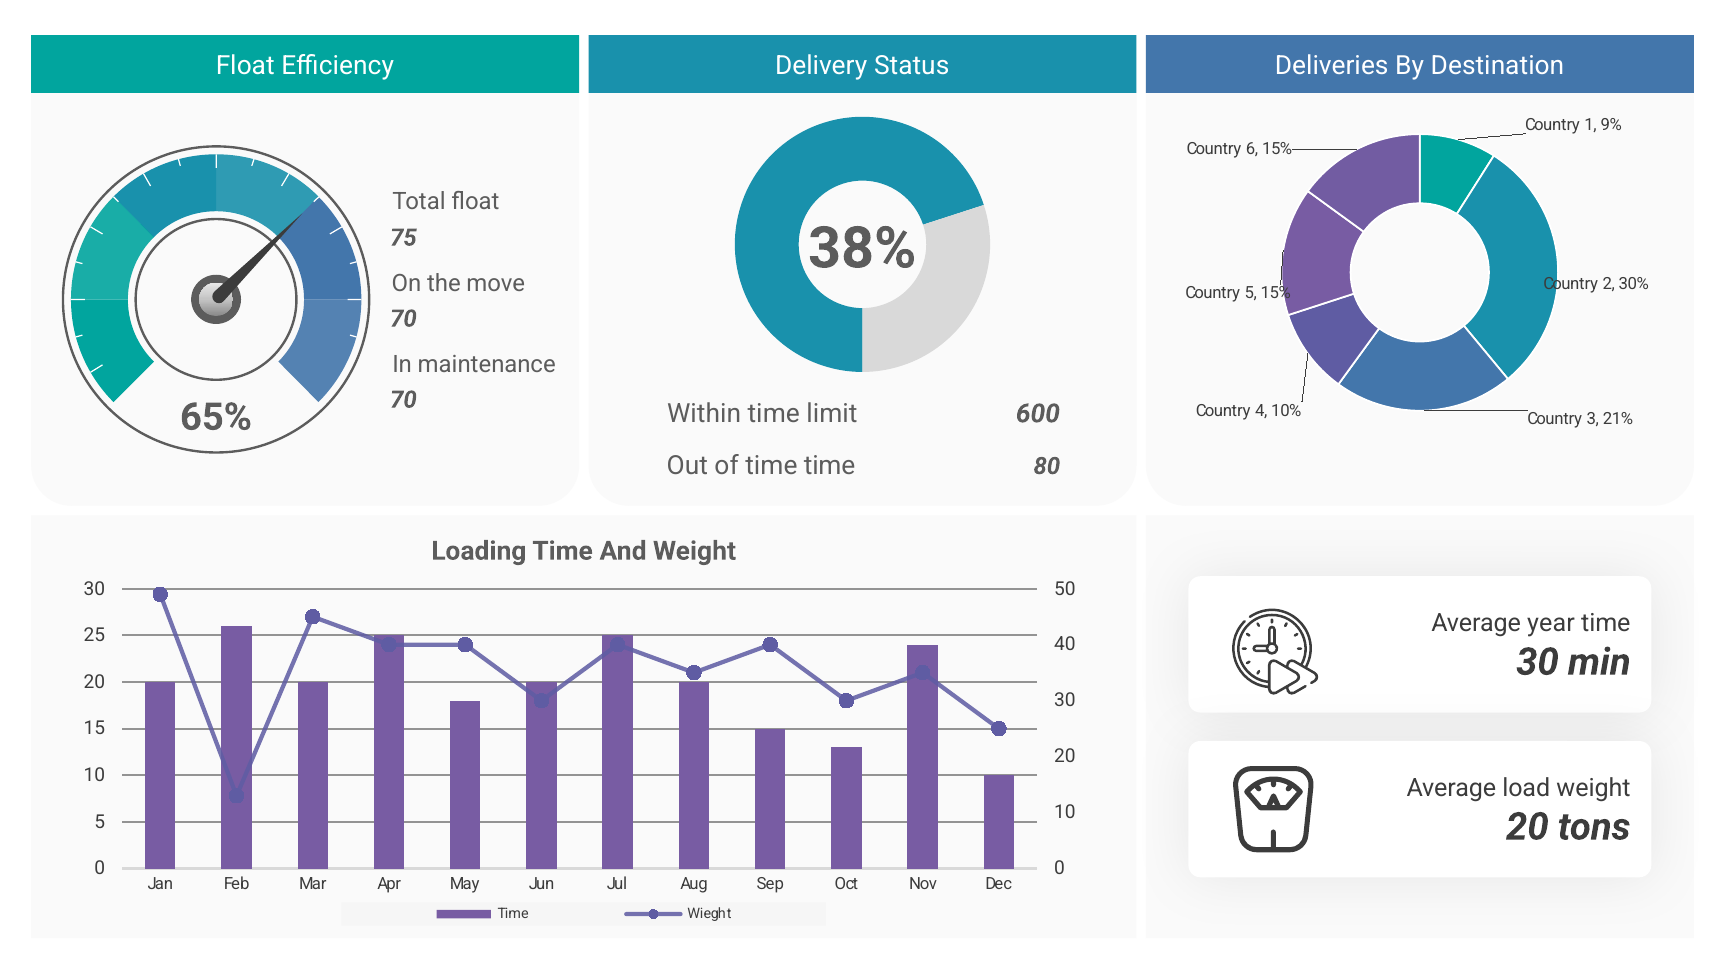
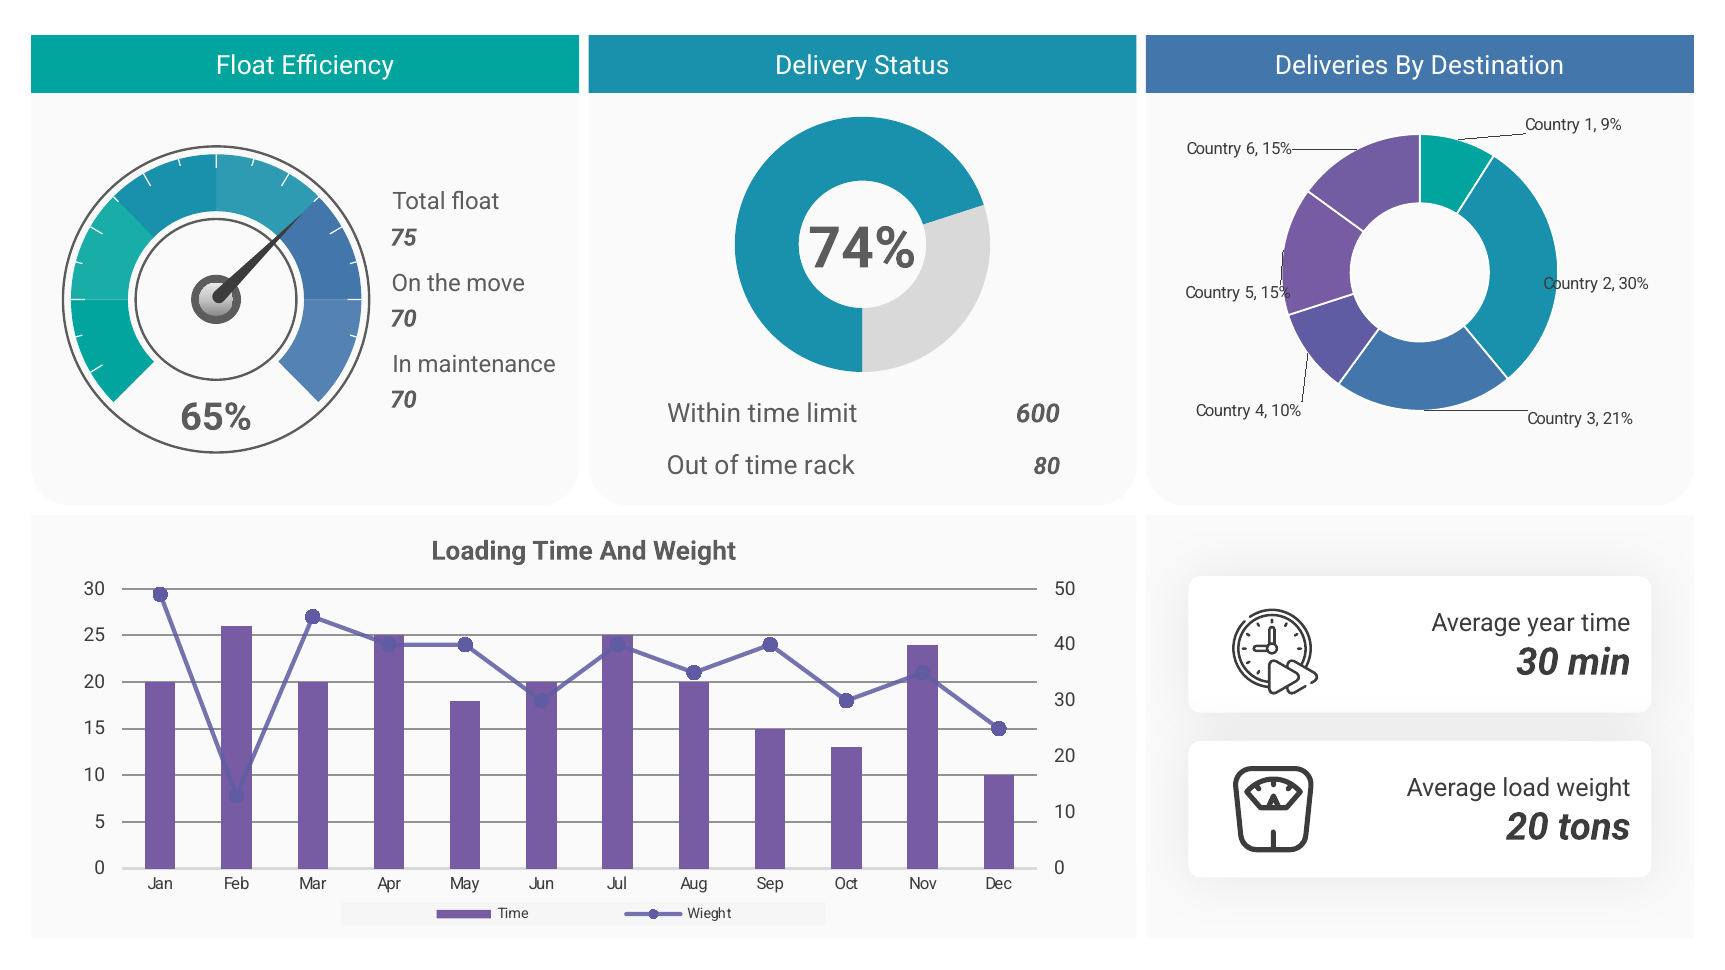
38%: 38% -> 74% (862, 249)
time time: time -> rack (829, 466)
